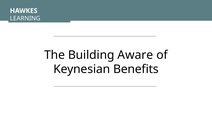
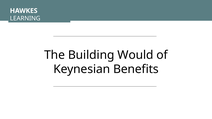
Aware: Aware -> Would (135, 55)
